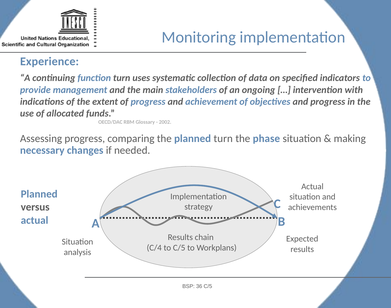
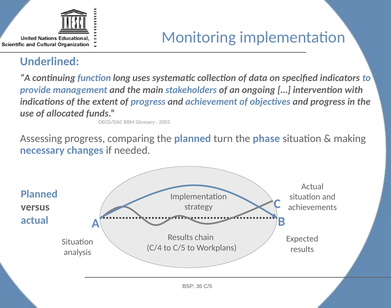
Experience: Experience -> Underlined (50, 61)
function turn: turn -> long (122, 78)
